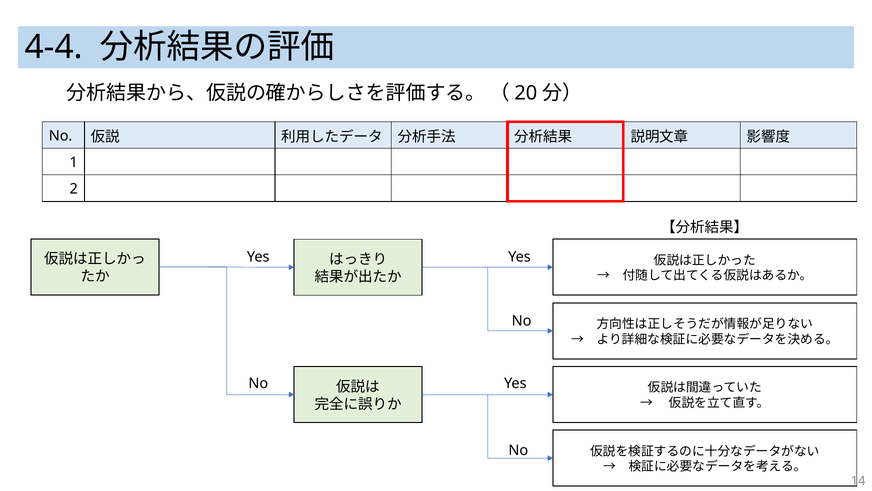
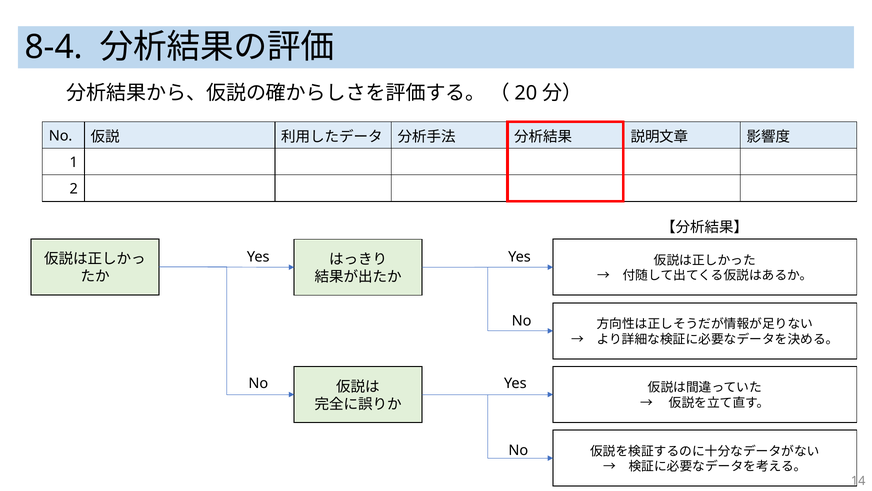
4-4: 4-4 -> 8-4 (54, 47)
